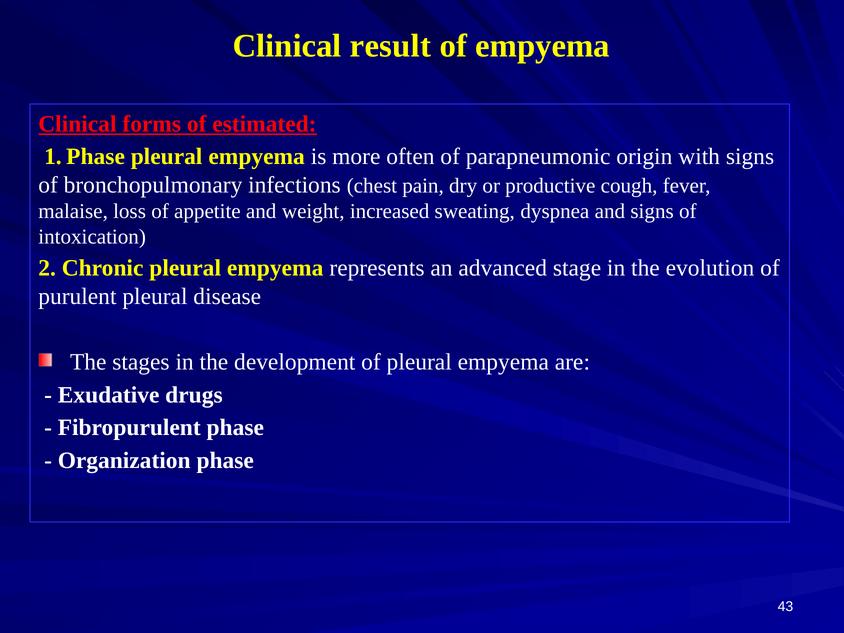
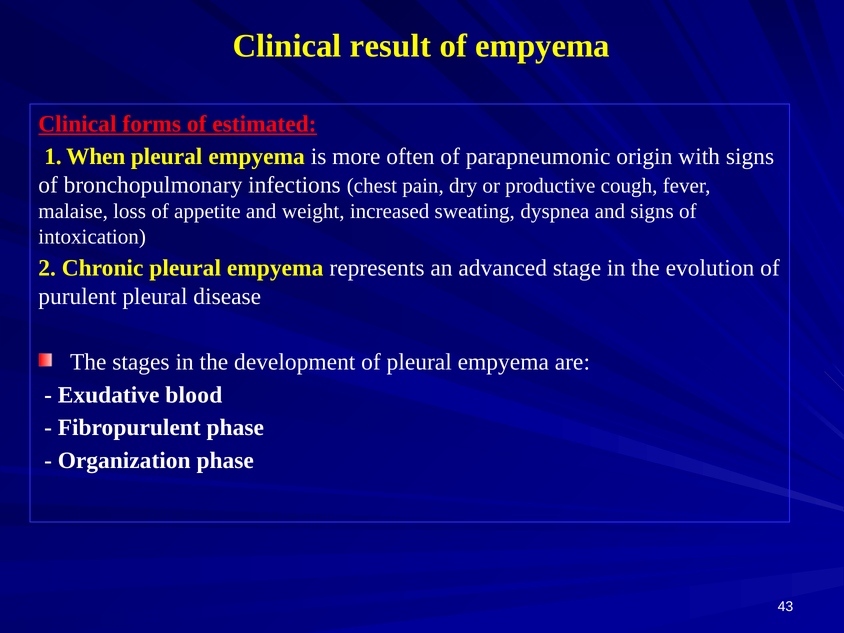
1 Phase: Phase -> When (96, 157)
drugs: drugs -> blood (194, 395)
